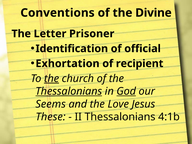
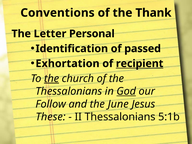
Divine: Divine -> Thank (153, 13)
Prisoner: Prisoner -> Personal (92, 34)
official: official -> passed (143, 49)
recipient underline: none -> present (140, 64)
Thessalonians underline: present -> none (69, 91)
Seems: Seems -> Follow (51, 104)
Love: Love -> June (118, 104)
4:1b: 4:1b -> 5:1b (169, 117)
